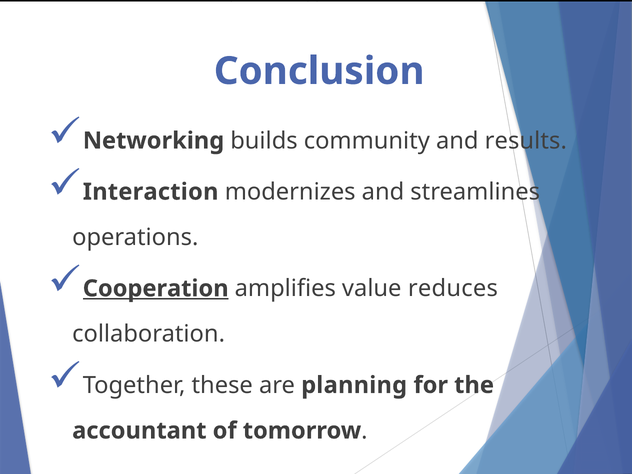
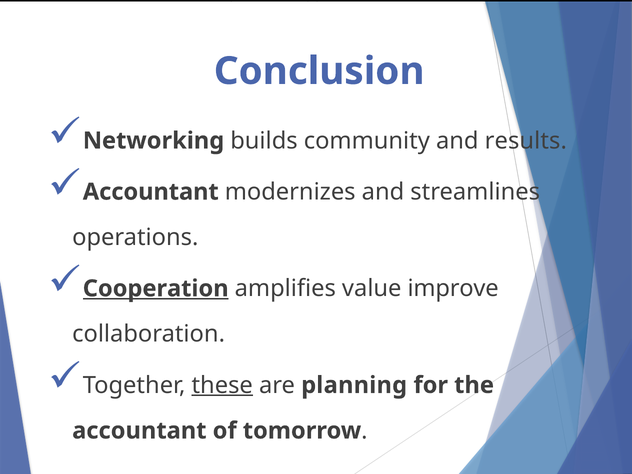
Interaction: Interaction -> Accountant (151, 192)
reduces: reduces -> improve (453, 289)
these underline: none -> present (222, 385)
